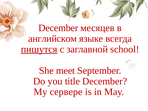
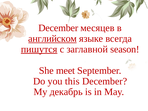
английском underline: none -> present (52, 39)
school: school -> season (125, 49)
title: title -> this (72, 81)
сервере: сервере -> декабрь (66, 92)
